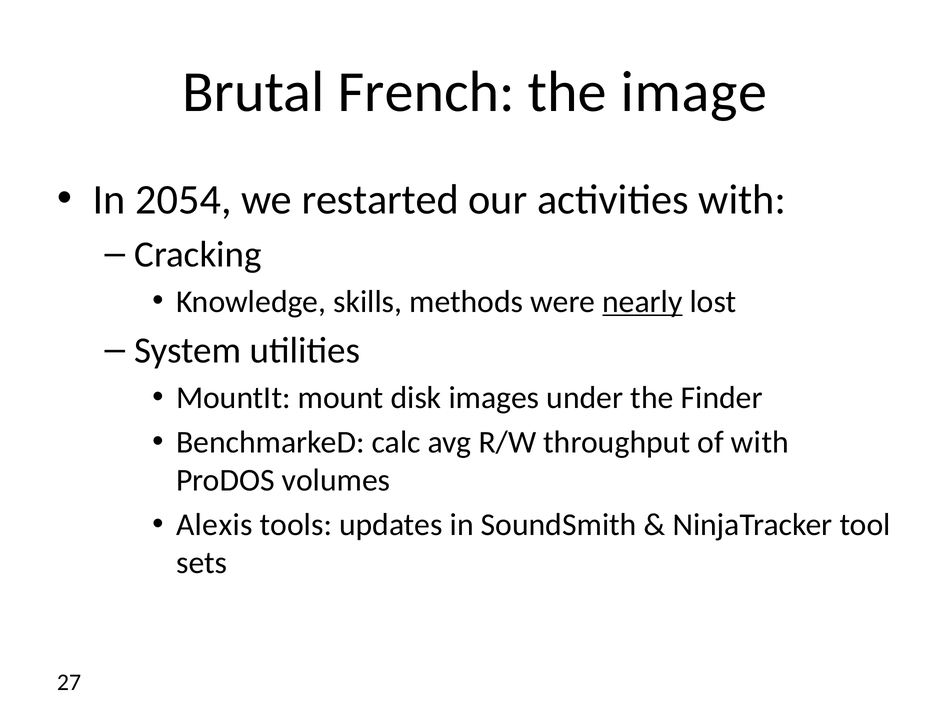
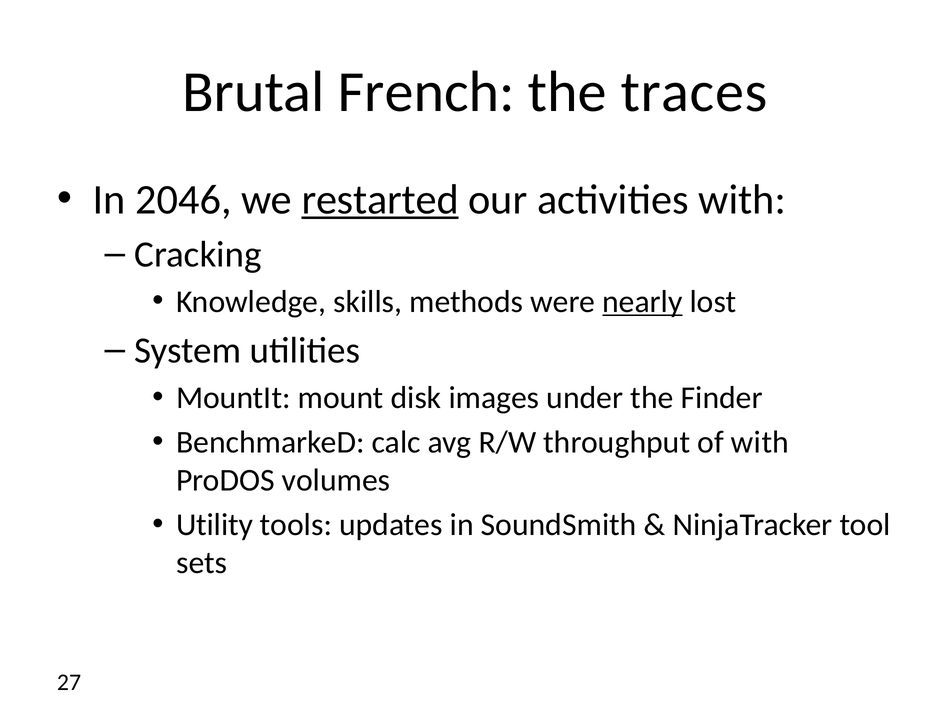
image: image -> traces (694, 92)
2054: 2054 -> 2046 (183, 200)
restarted underline: none -> present (380, 200)
Alexis: Alexis -> Utility (215, 525)
